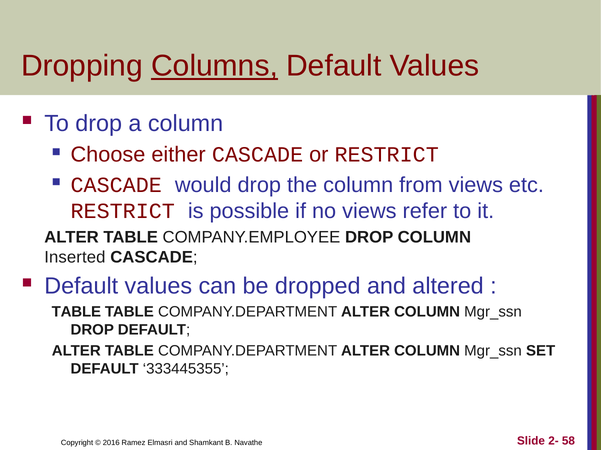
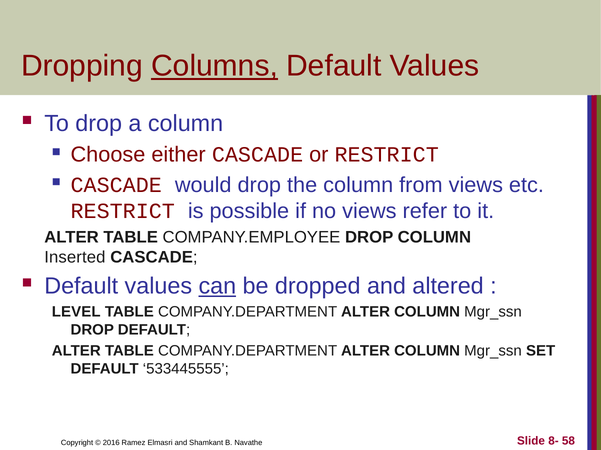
can underline: none -> present (217, 287)
TABLE: TABLE -> LEVEL (76, 312)
333445355: 333445355 -> 533445555 (186, 369)
2-: 2- -> 8- (553, 442)
